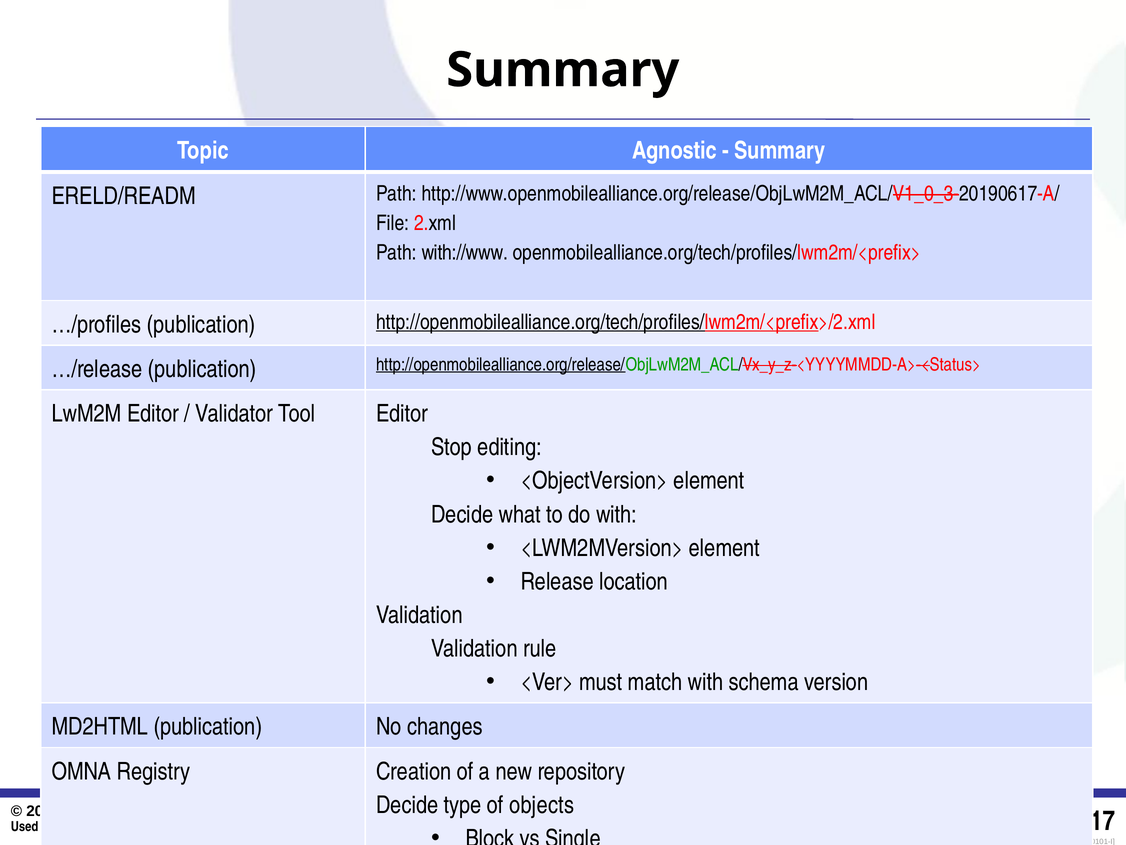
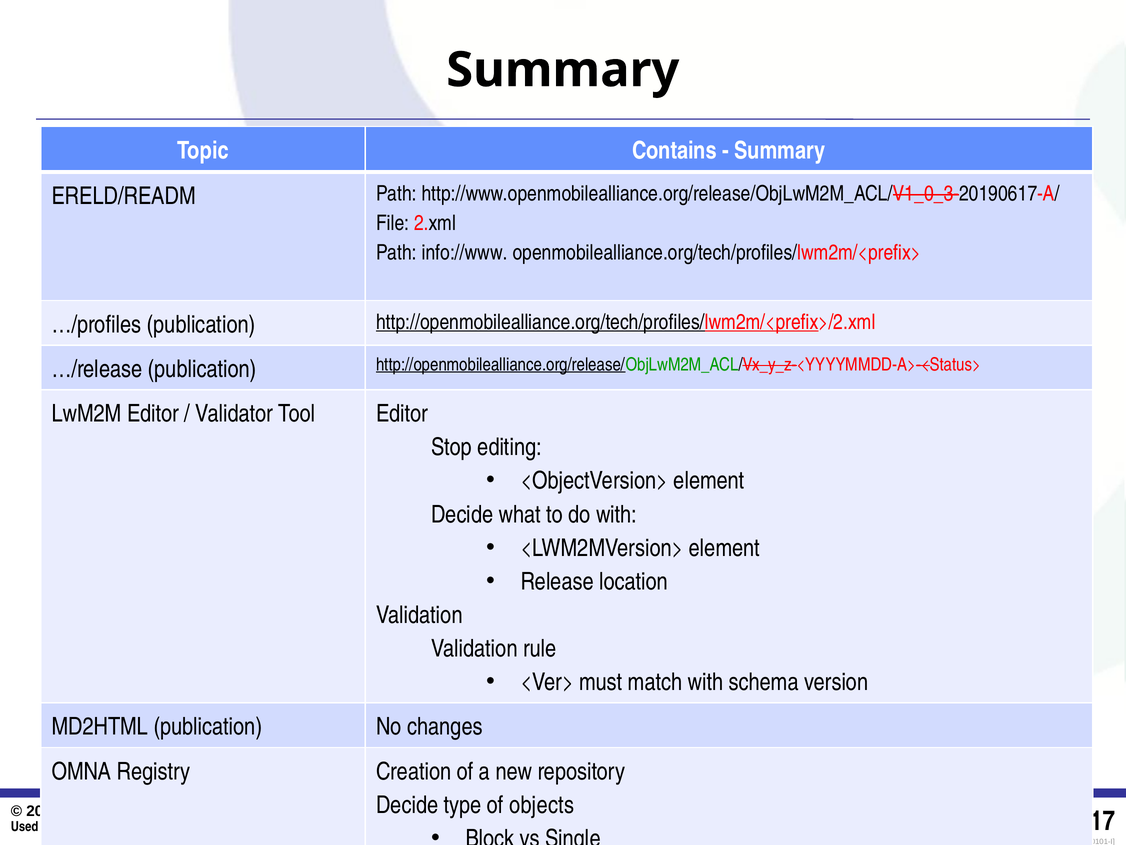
Agnostic: Agnostic -> Contains (674, 151)
with://www: with://www -> info://www (465, 252)
